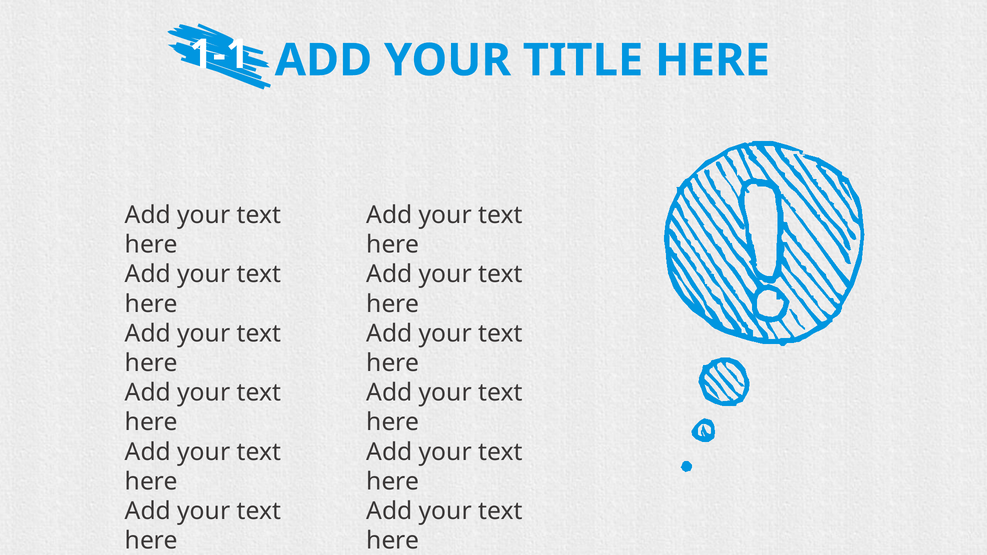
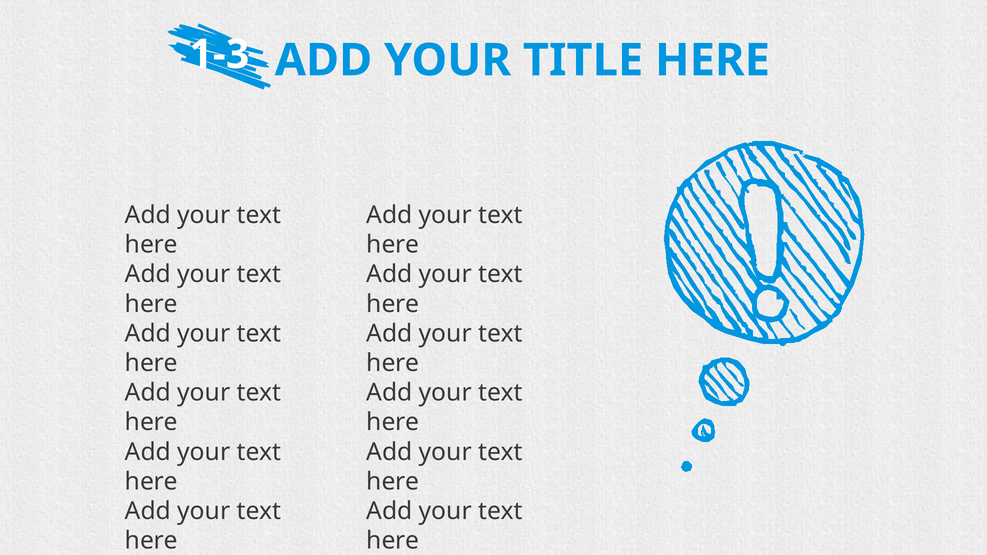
1-1: 1-1 -> 1-3 (219, 54)
